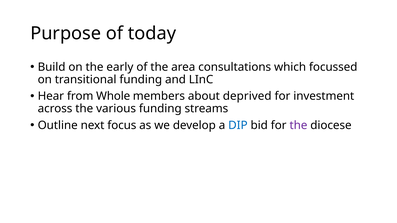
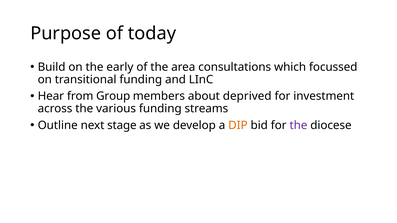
Whole: Whole -> Group (113, 96)
focus: focus -> stage (122, 125)
DIP colour: blue -> orange (238, 125)
